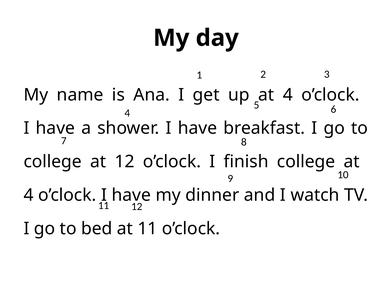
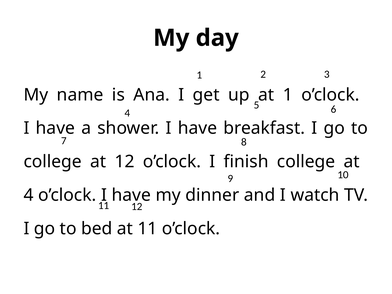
up at 4: 4 -> 1 (288, 95)
